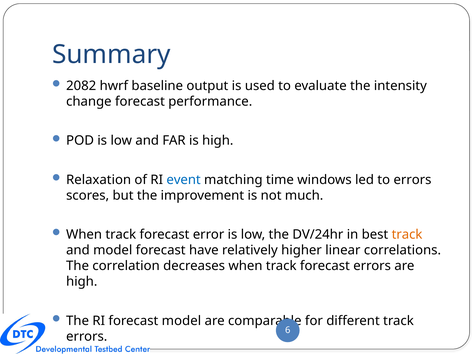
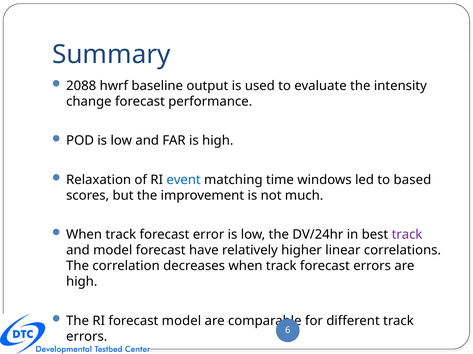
2082: 2082 -> 2088 (81, 86)
to errors: errors -> based (412, 180)
track colour: orange -> purple (407, 235)
